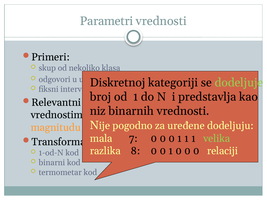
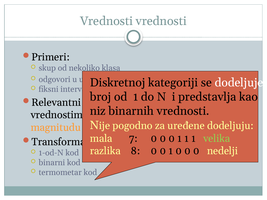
Parametri: Parametri -> Vrednosti (106, 21)
dodeljuje colour: light green -> white (239, 83)
relaciji: relaciji -> nedelji (222, 151)
